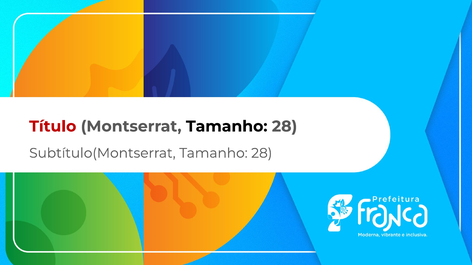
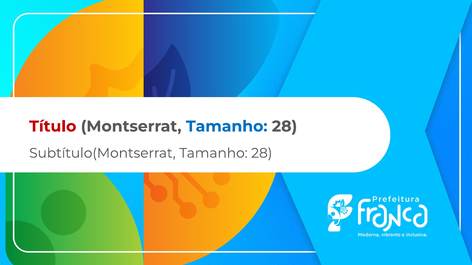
Tamanho colour: black -> blue (227, 127)
